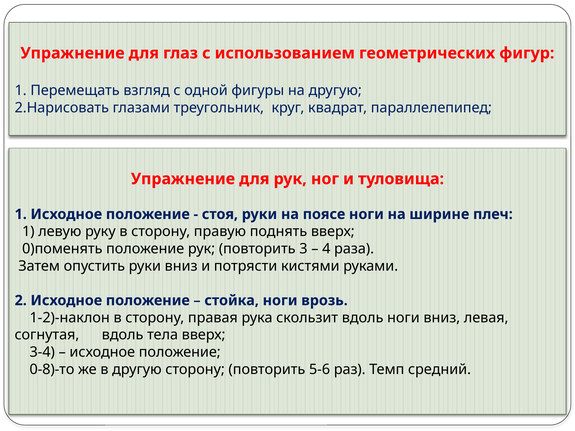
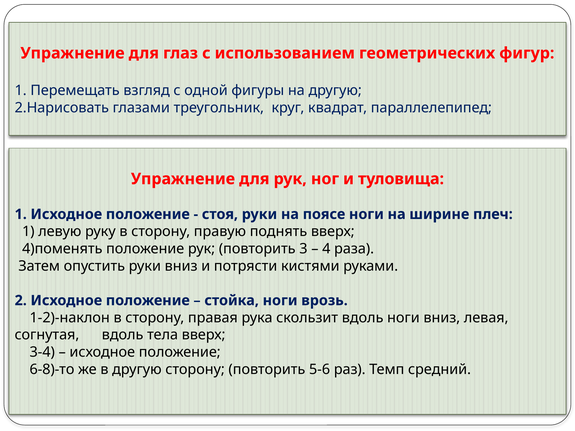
0)поменять: 0)поменять -> 4)поменять (62, 249)
0-8)-то: 0-8)-то -> 6-8)-то (52, 370)
